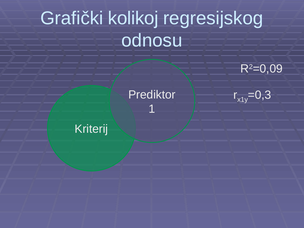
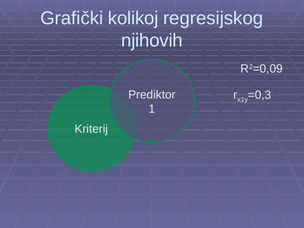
odnosu: odnosu -> njihovih (152, 41)
